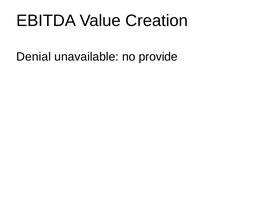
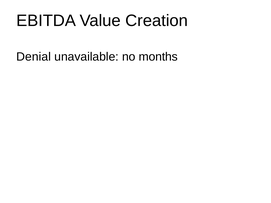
provide: provide -> months (158, 57)
